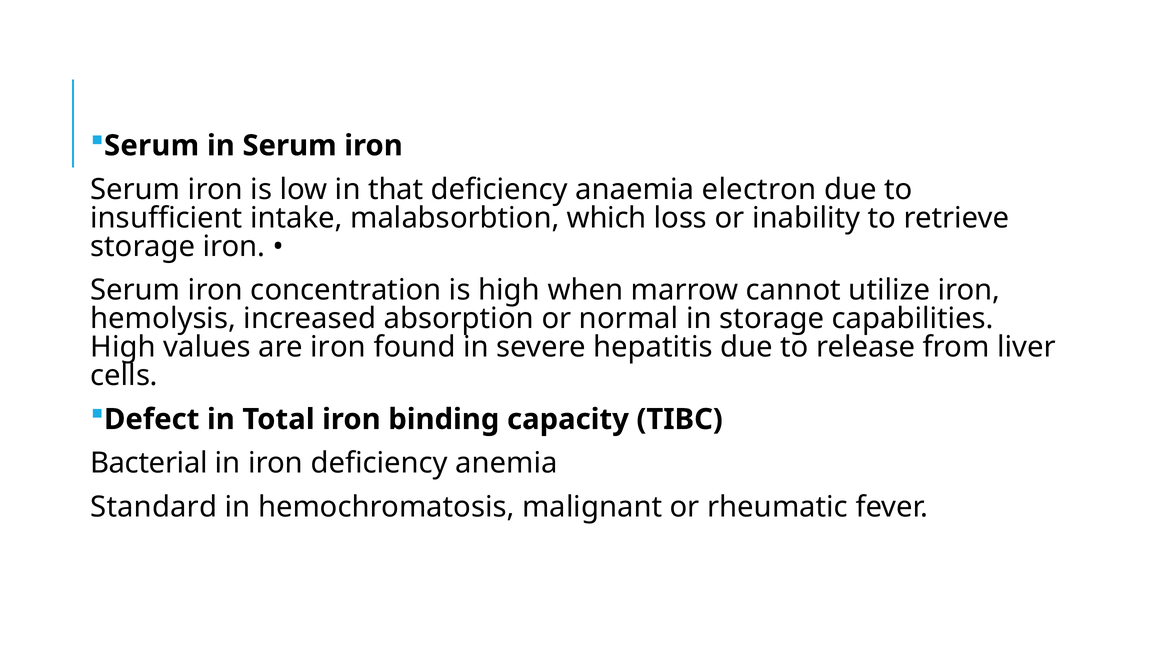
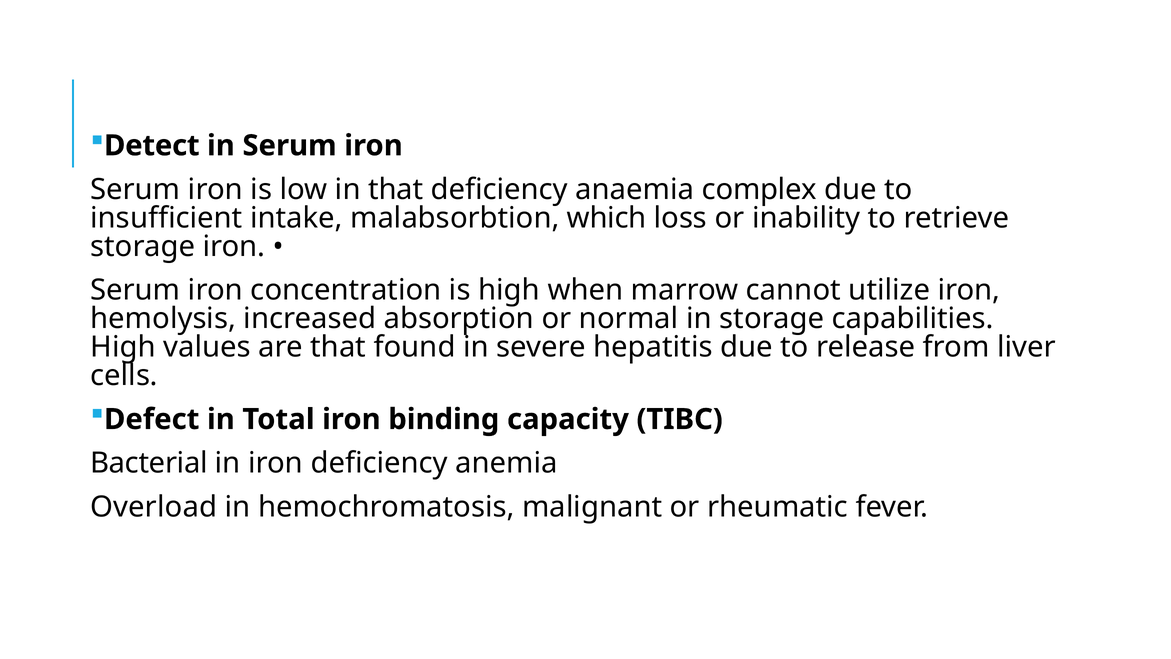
Serum: Serum -> Detect (152, 146)
electron: electron -> complex (759, 189)
are iron: iron -> that (338, 347)
Standard: Standard -> Overload (154, 507)
